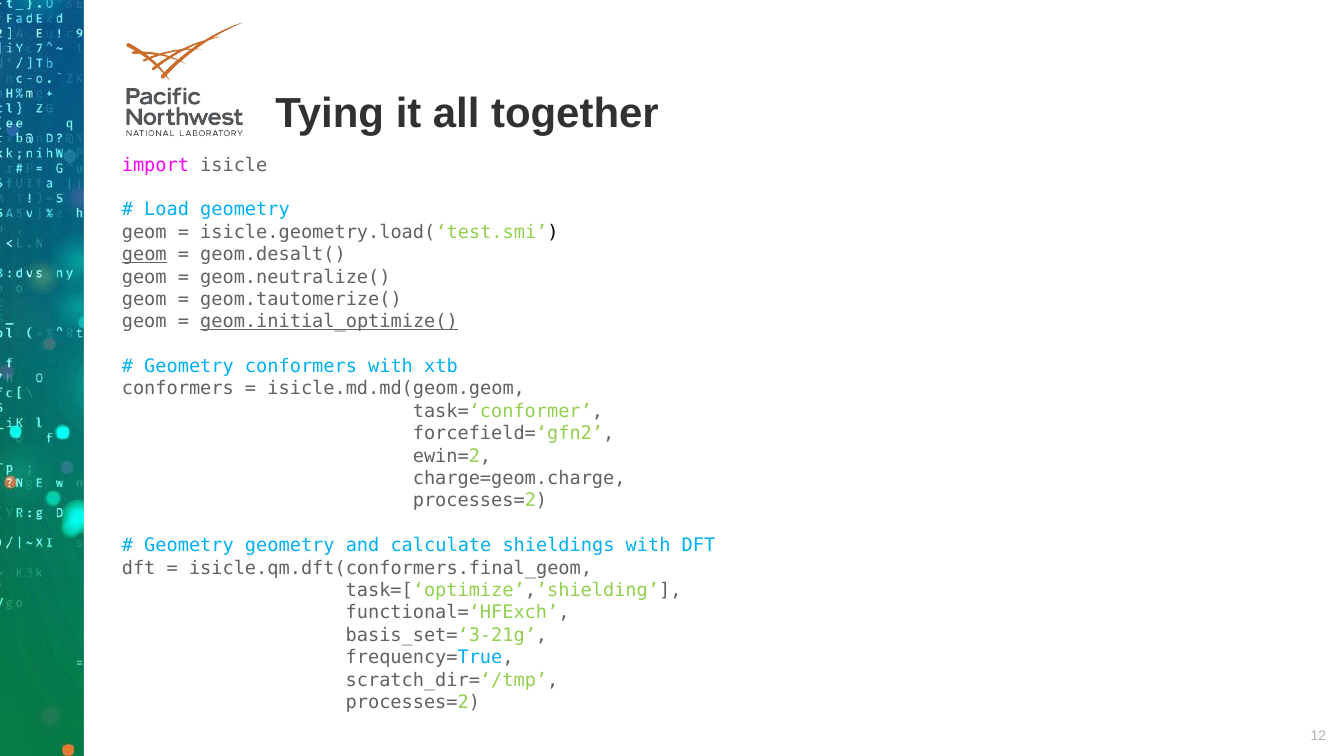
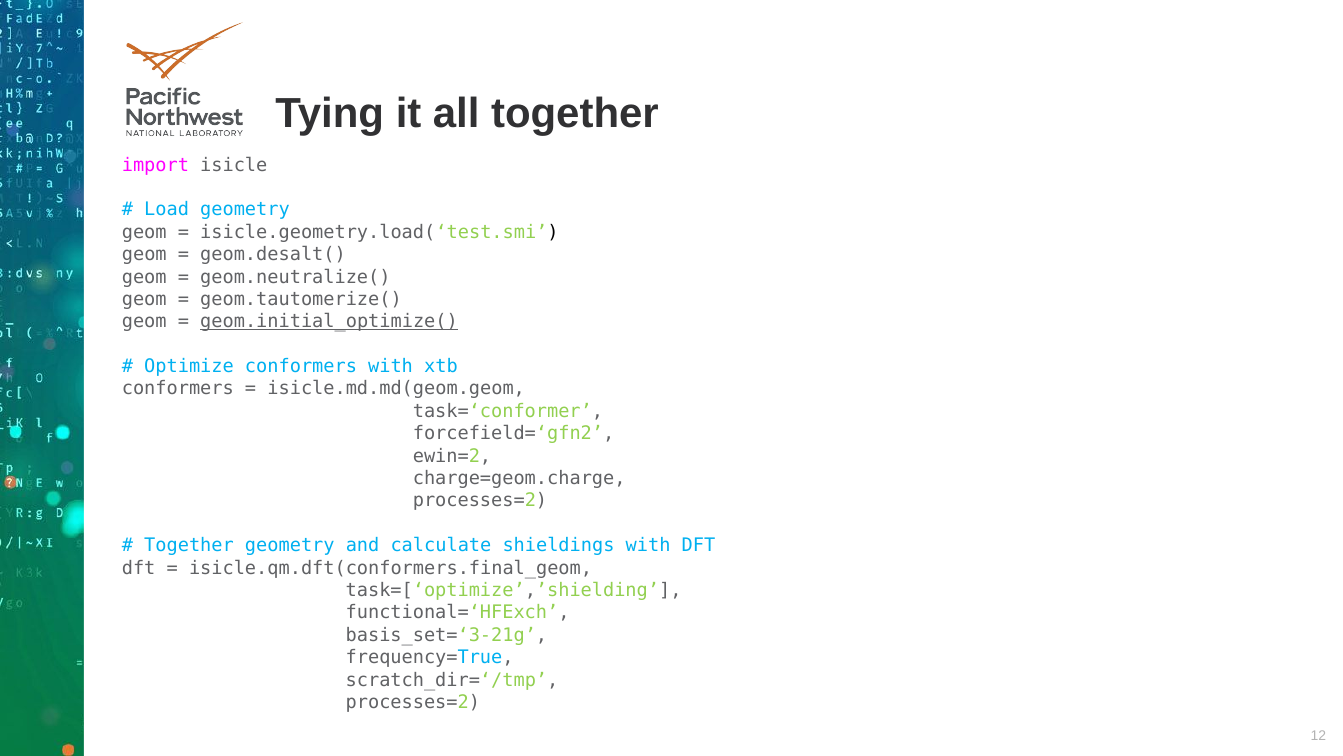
geom underline: present -> none (144, 254)
Geometry: Geometry -> Optimize (189, 366)
Geometry: Geometry -> Together (189, 545)
